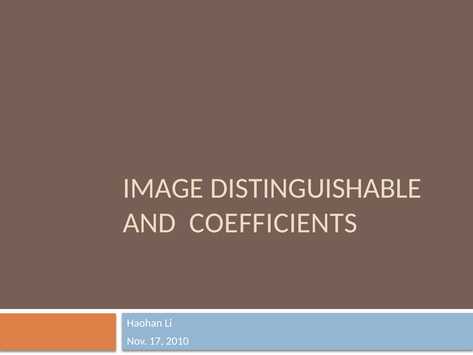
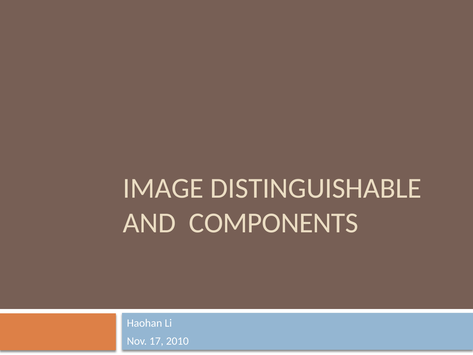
COEFFICIENTS: COEFFICIENTS -> COMPONENTS (274, 223)
